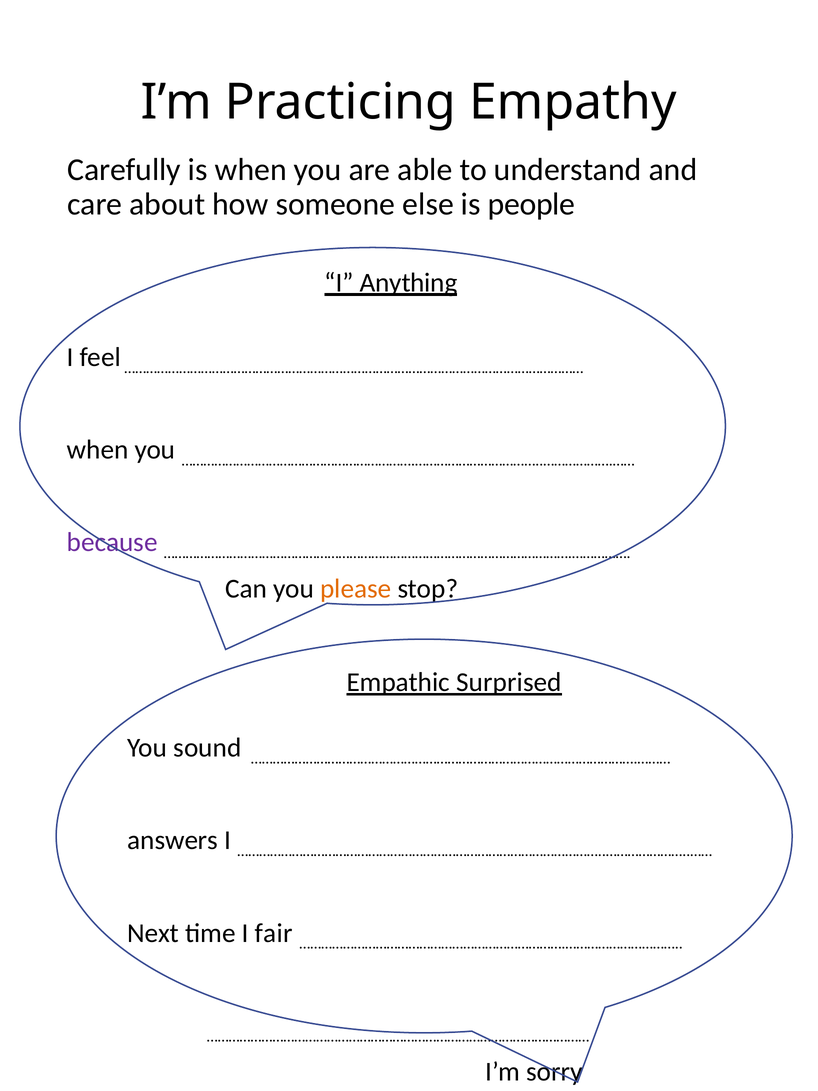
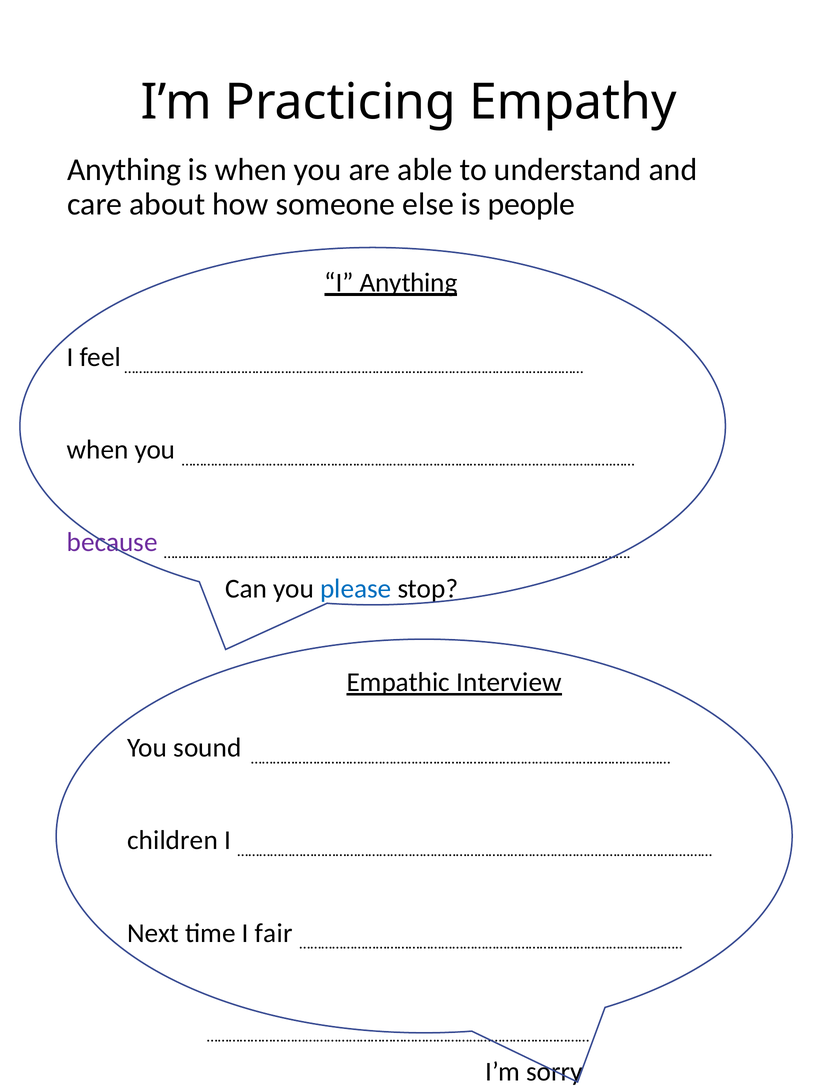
Carefully: Carefully -> Anything (124, 170)
please colour: orange -> blue (356, 589)
Surprised: Surprised -> Interview (509, 682)
answers: answers -> children (173, 840)
